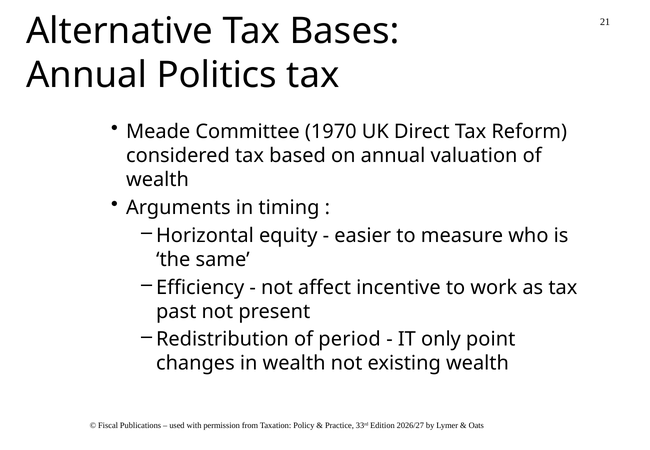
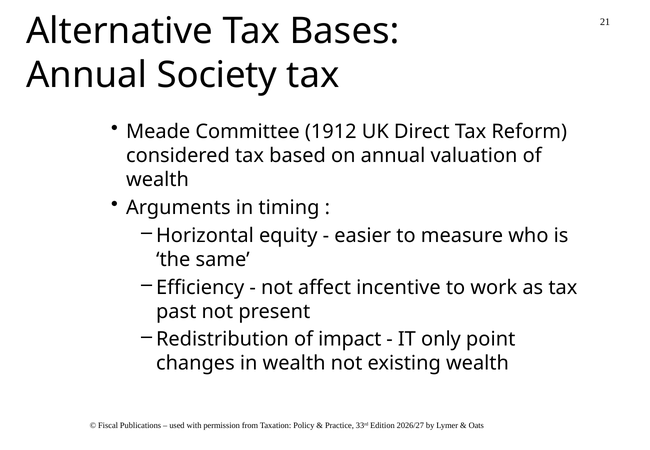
Politics: Politics -> Society (217, 75)
1970: 1970 -> 1912 (331, 131)
period: period -> impact (350, 339)
